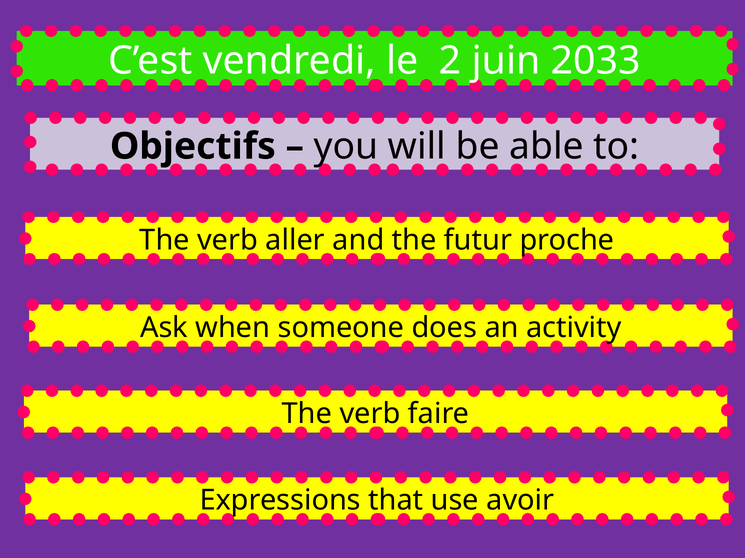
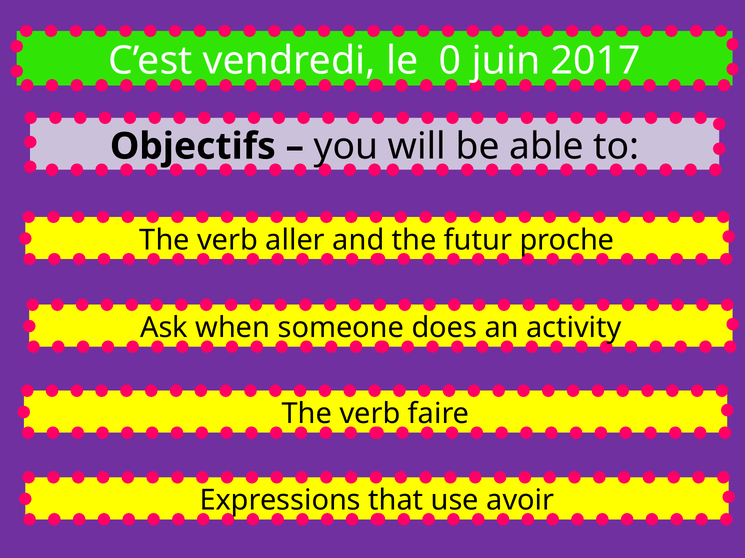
2: 2 -> 0 (450, 61)
2033: 2033 -> 2017 (596, 61)
